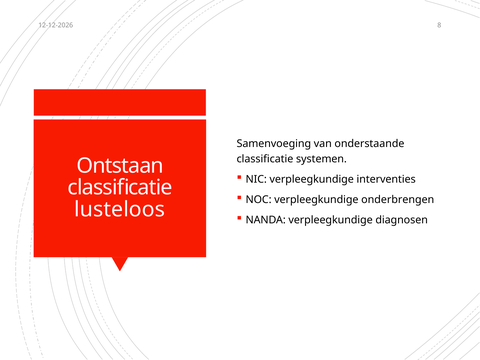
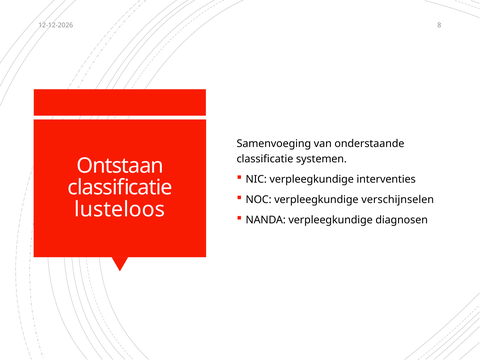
onderbrengen: onderbrengen -> verschijnselen (398, 200)
